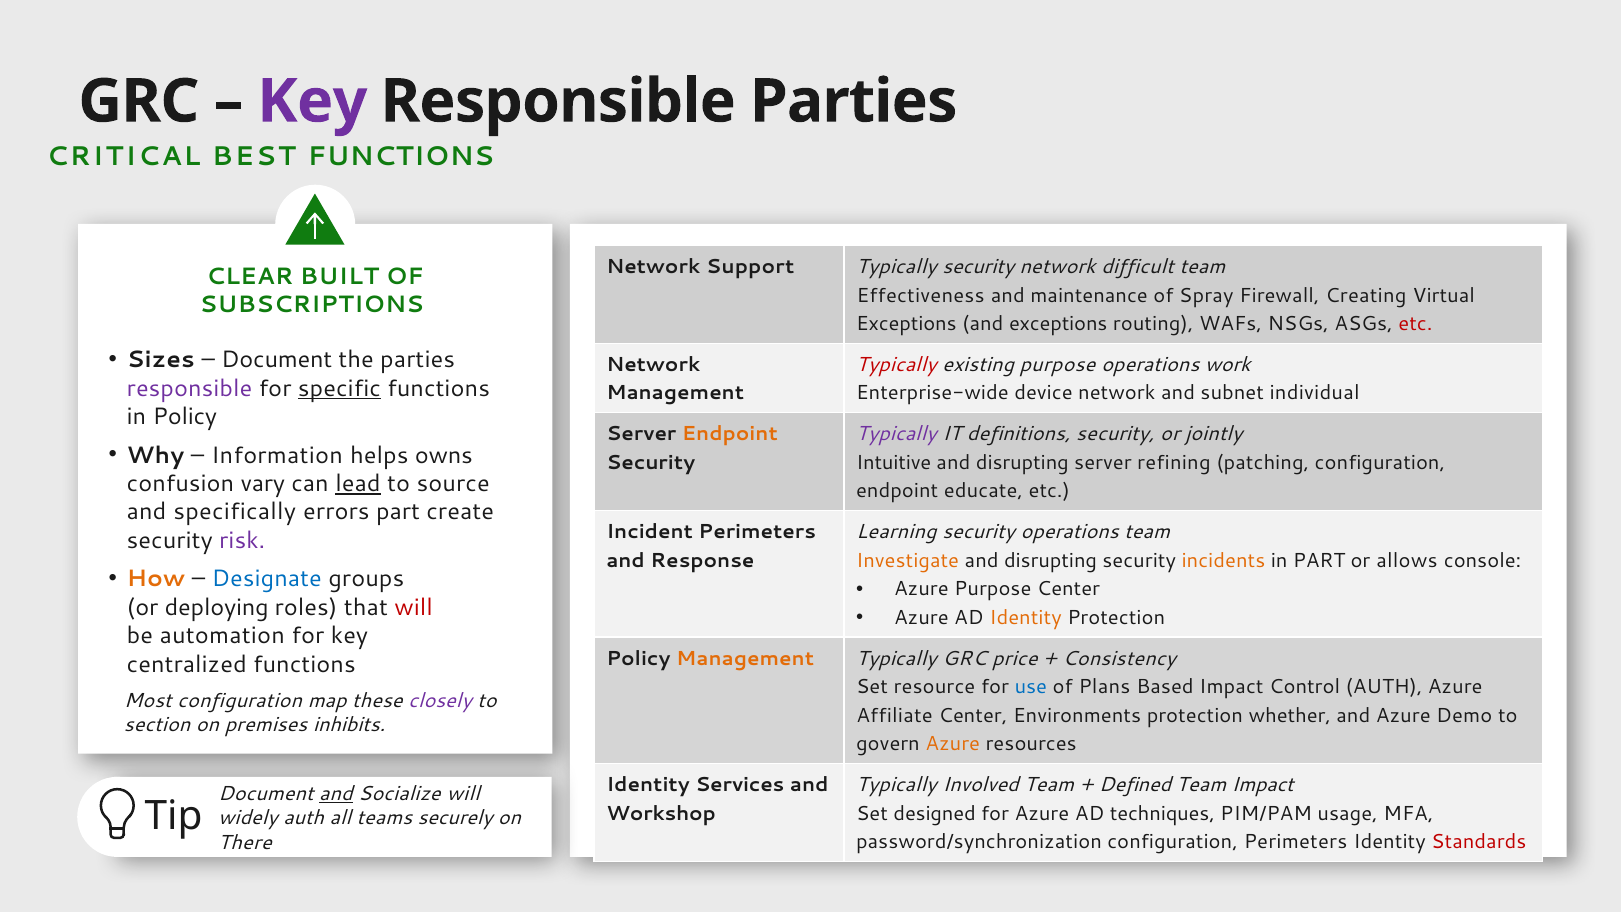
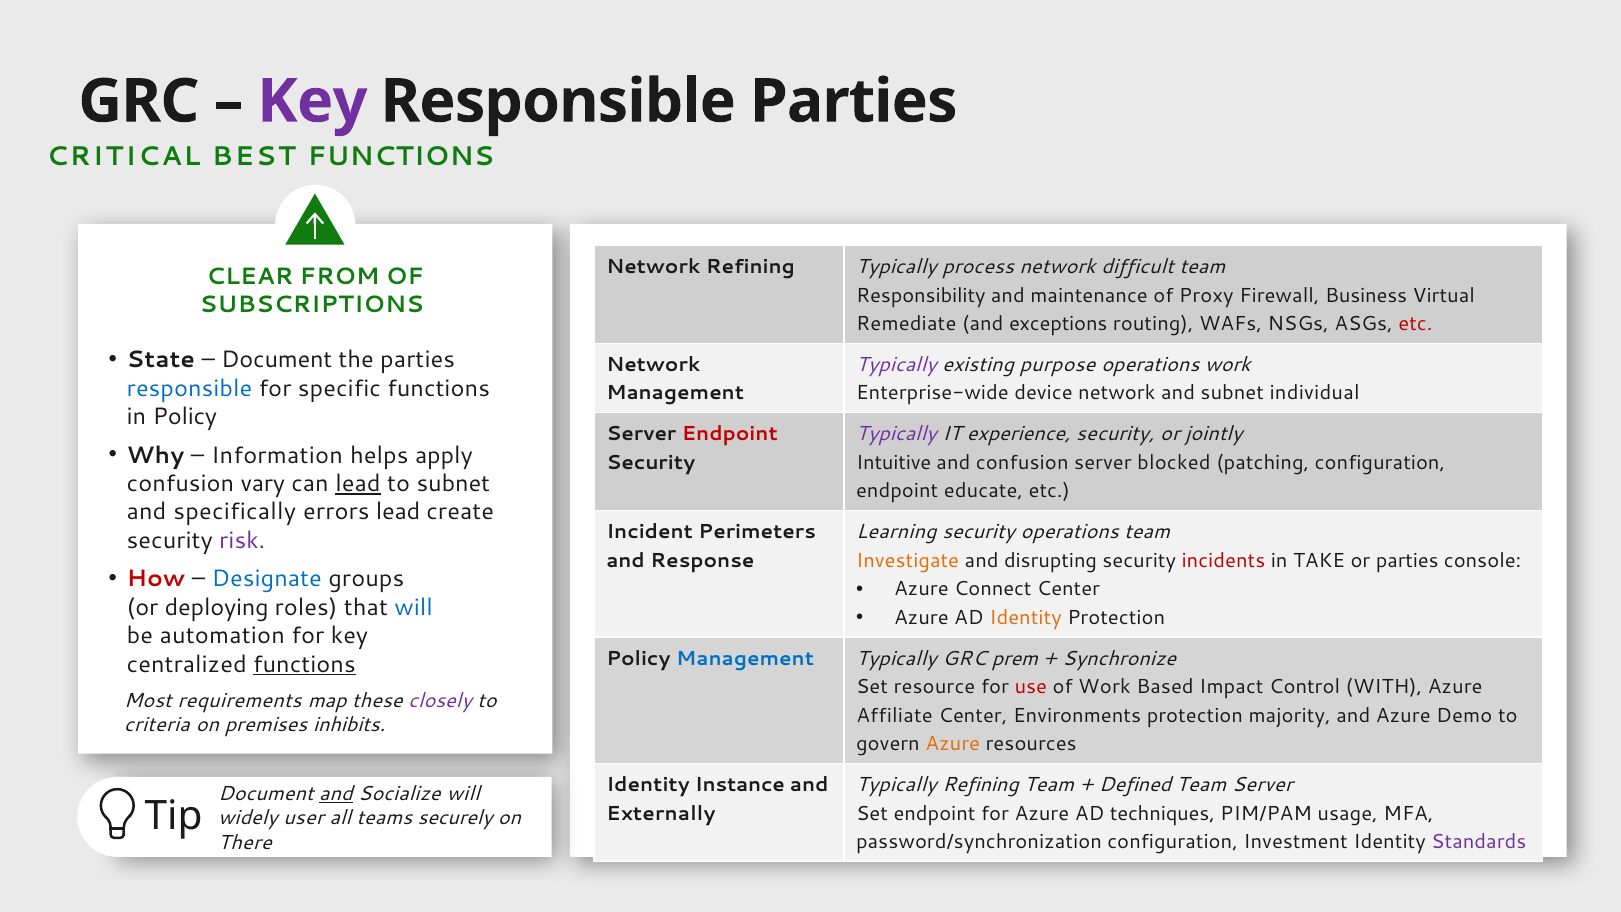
Network Support: Support -> Refining (750, 267)
Typically security: security -> process (978, 267)
BUILT: BUILT -> FROM (340, 276)
Effectiveness: Effectiveness -> Responsibility (921, 295)
Spray: Spray -> Proxy (1206, 295)
Creating: Creating -> Business (1366, 295)
Exceptions: Exceptions -> Remediate (906, 324)
Sizes: Sizes -> State (161, 360)
Typically colour: red -> purple (896, 365)
responsible colour: purple -> blue (190, 388)
specific underline: present -> none (339, 388)
Endpoint colour: orange -> red (730, 434)
definitions: definitions -> experience (1019, 434)
owns: owns -> apply (444, 455)
disrupting: disrupting -> confusion (1022, 463)
refining: refining -> blocked (1174, 463)
to source: source -> subnet (453, 484)
errors part: part -> lead (398, 512)
incidents colour: orange -> red (1223, 561)
in PART: PART -> TAKE (1319, 561)
or allows: allows -> parties (1407, 561)
How colour: orange -> red (156, 579)
Azure Purpose: Purpose -> Connect (993, 589)
will colour: red -> blue (414, 607)
Management colour: orange -> blue (745, 658)
price: price -> prem (1015, 658)
Consistency: Consistency -> Synchronize (1119, 658)
functions underline: none -> present (304, 664)
use colour: blue -> red (1031, 687)
of Plans: Plans -> Work (1104, 687)
Control AUTH: AUTH -> WITH (1384, 687)
Most configuration: configuration -> requirements (240, 700)
whether: whether -> majority (1290, 716)
section: section -> criteria (157, 725)
Services: Services -> Instance (740, 785)
Typically Involved: Involved -> Refining (981, 785)
Team Impact: Impact -> Server (1262, 785)
Workshop: Workshop -> Externally (661, 814)
Set designed: designed -> endpoint (935, 814)
widely auth: auth -> user (304, 818)
configuration Perimeters: Perimeters -> Investment (1296, 842)
Standards colour: red -> purple (1479, 842)
